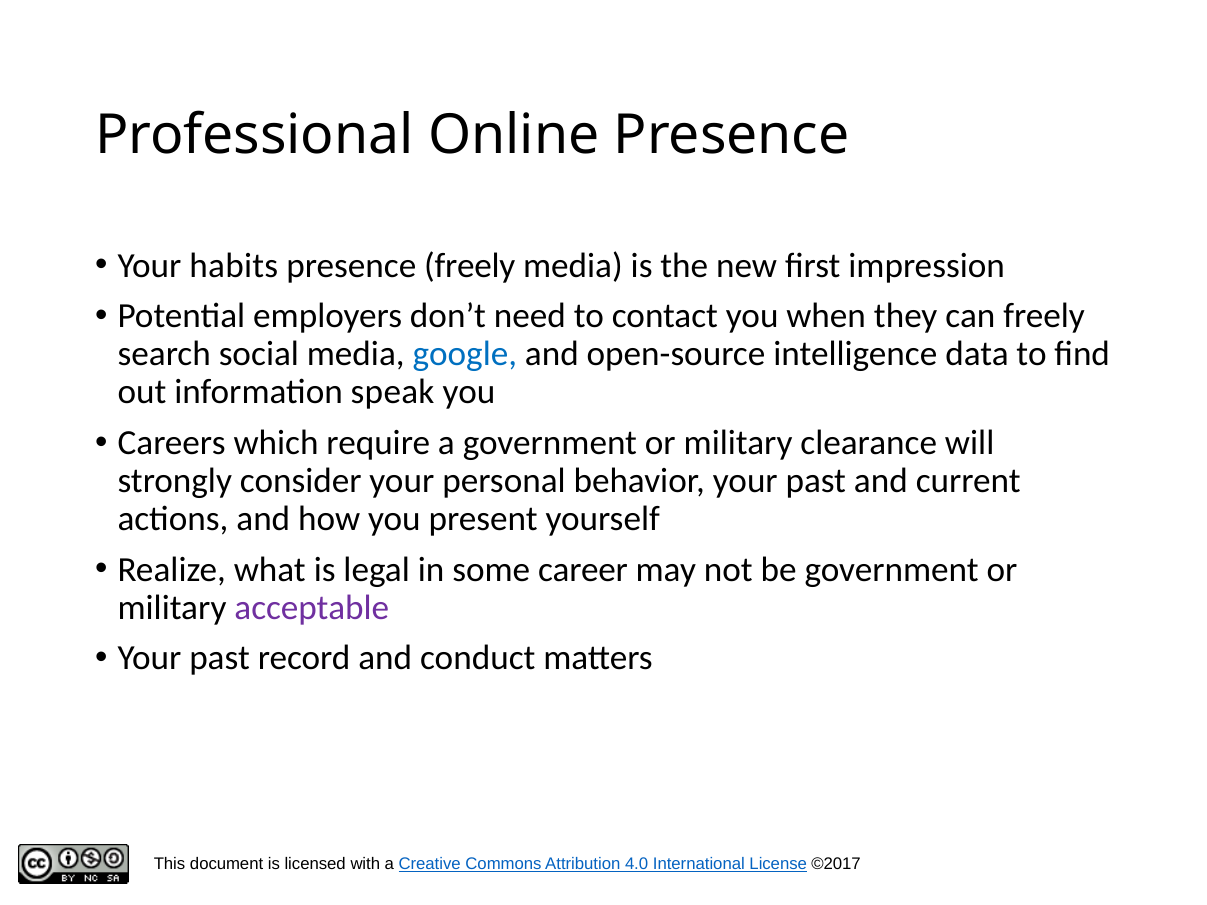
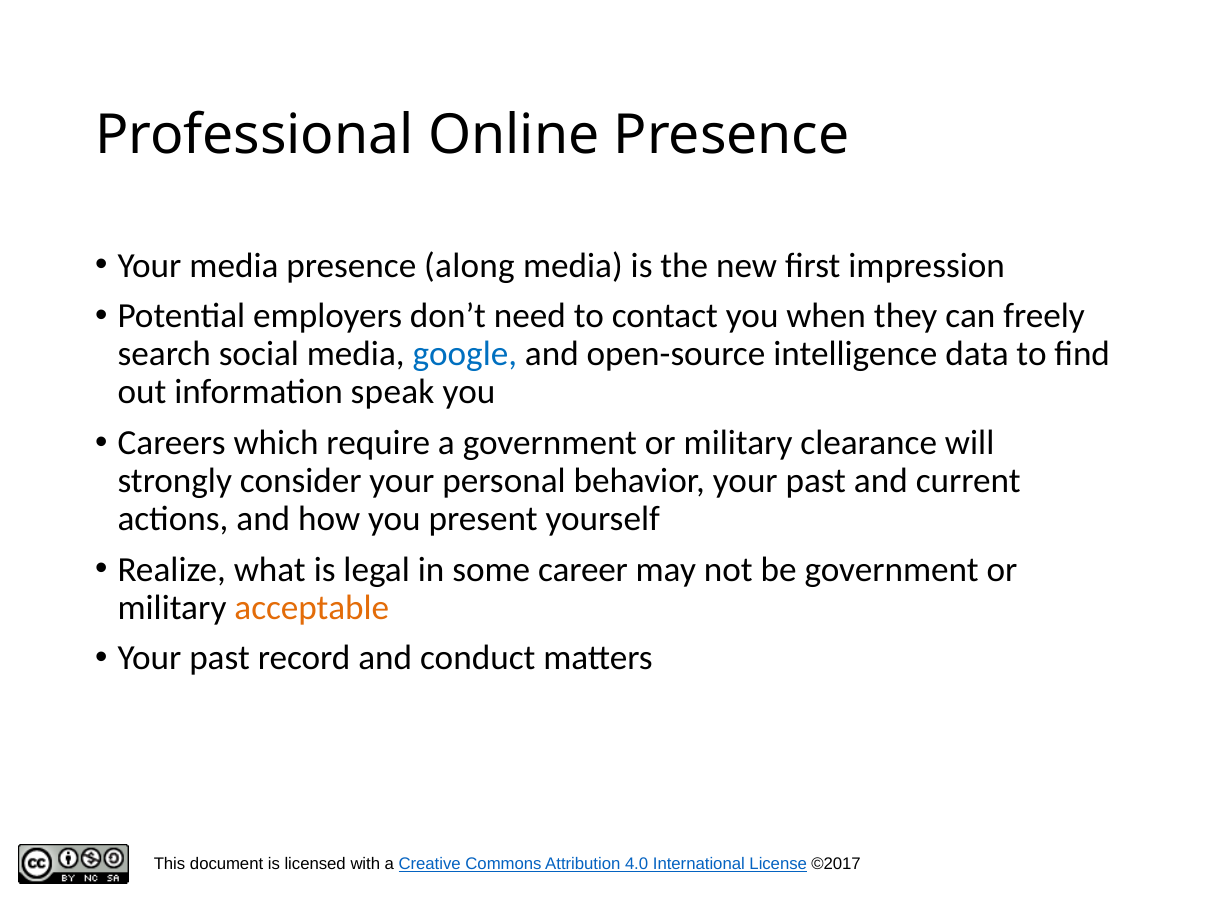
Your habits: habits -> media (234, 266)
presence freely: freely -> along (469, 266)
acceptable colour: purple -> orange (312, 608)
